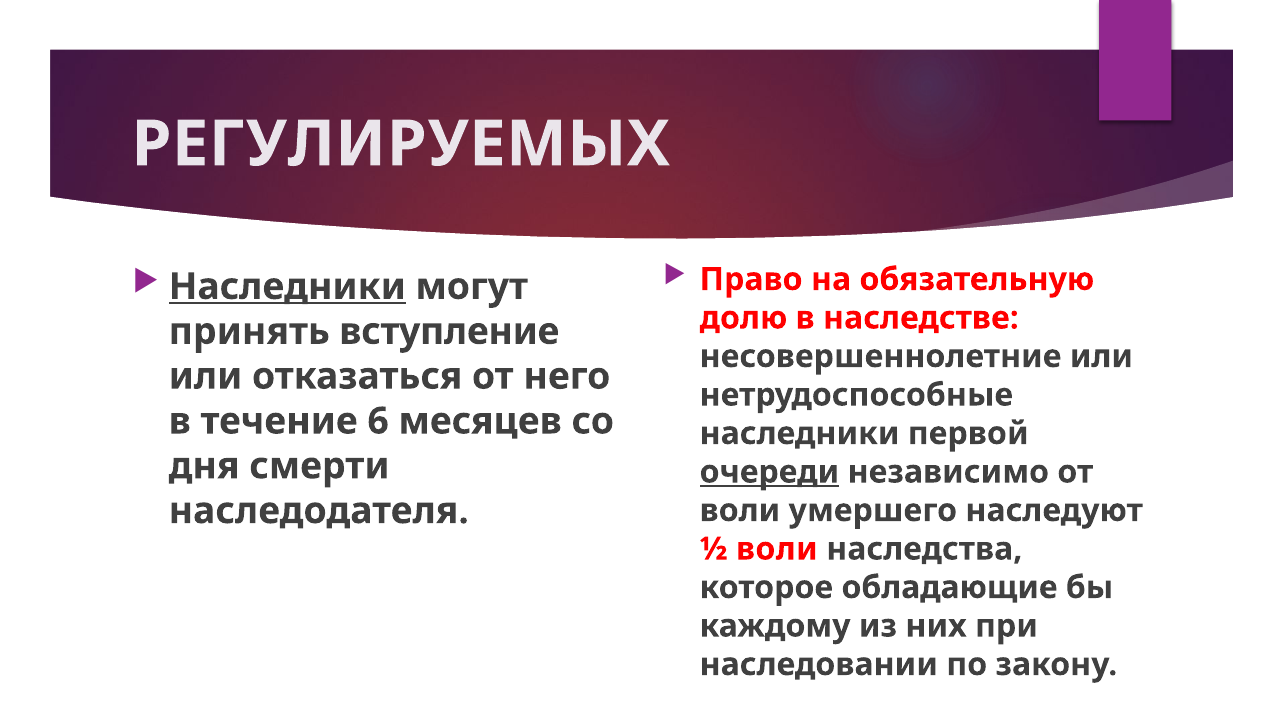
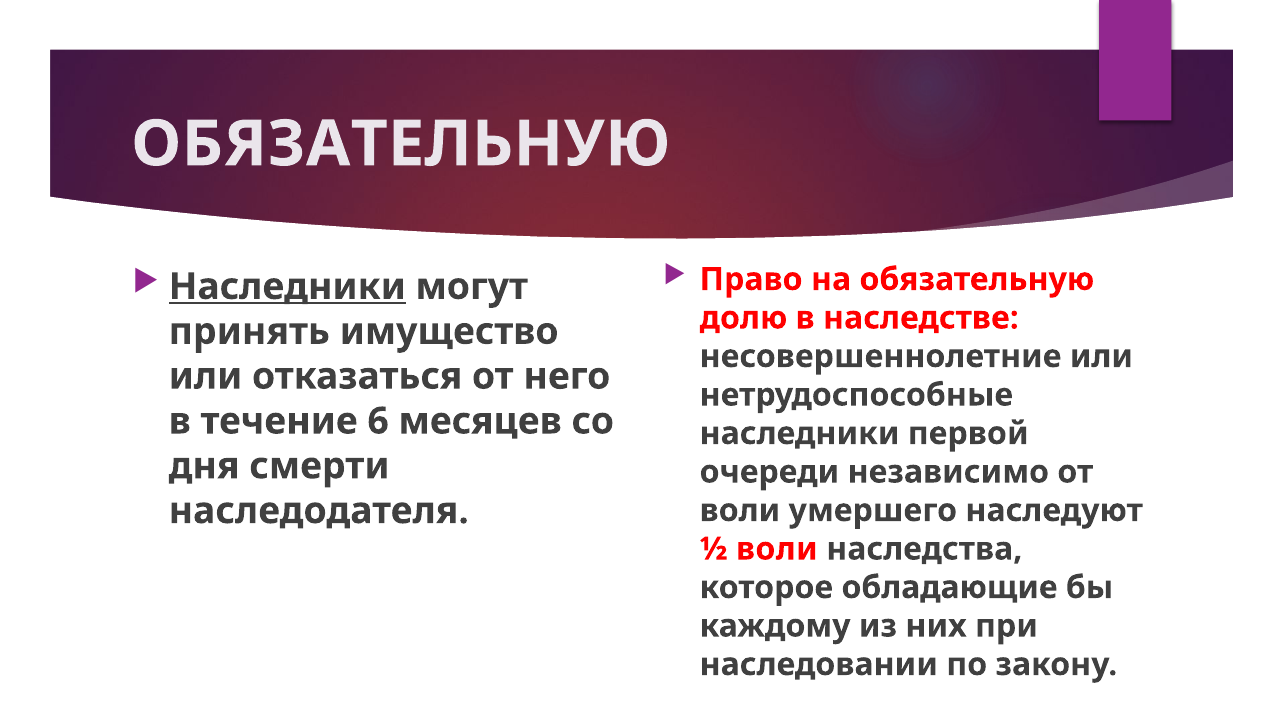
РЕГУЛИРУЕМЫХ: РЕГУЛИРУЕМЫХ -> ОБЯЗАТЕЛЬНУЮ (401, 144)
вступление: вступление -> имущество (449, 332)
очереди underline: present -> none (769, 472)
